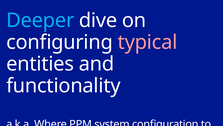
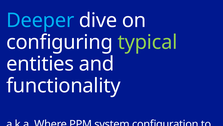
typical colour: pink -> light green (148, 42)
